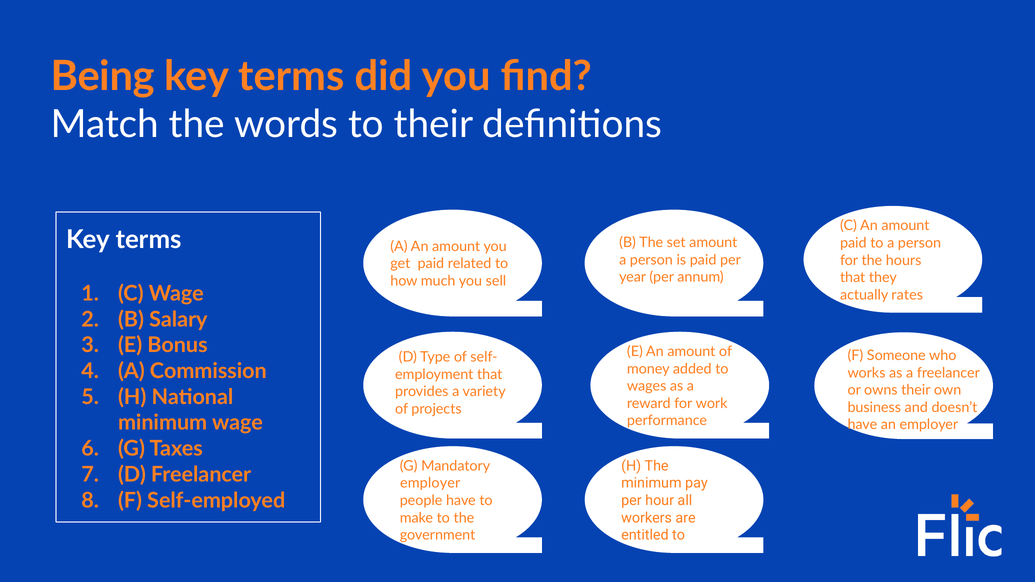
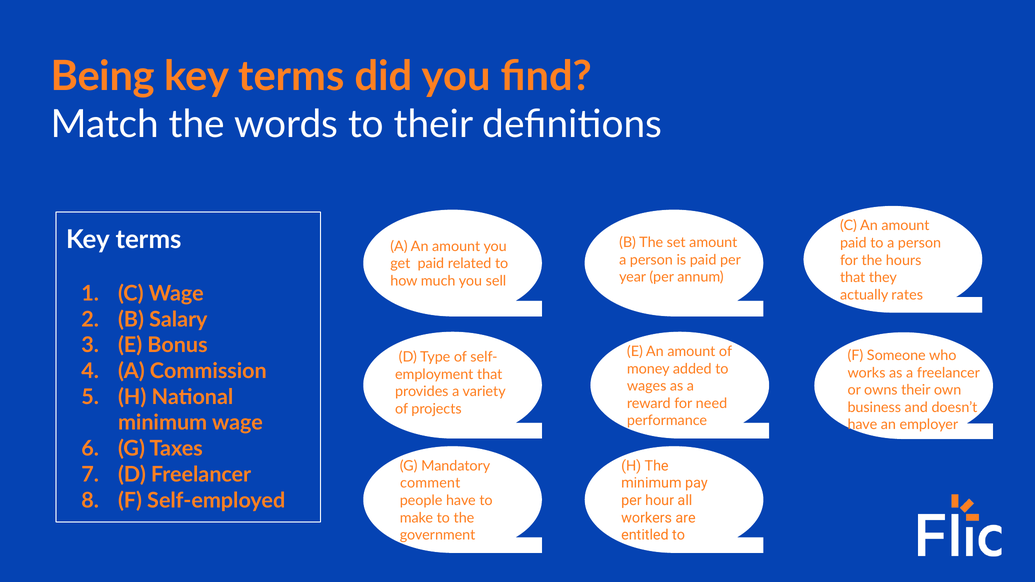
work: work -> need (711, 404)
employer: employer -> comment (430, 483)
